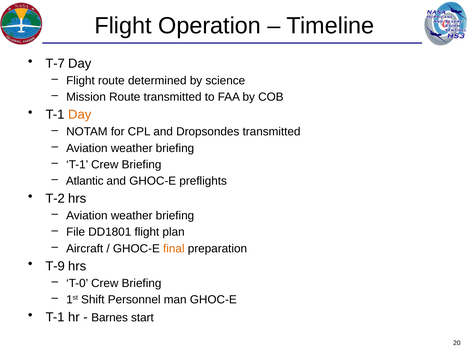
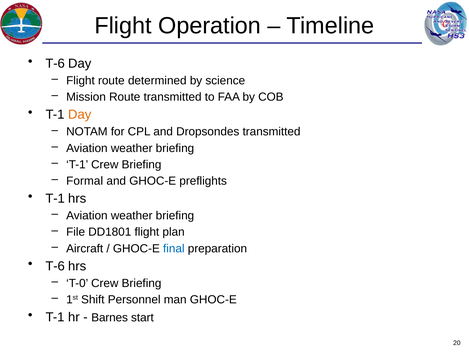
T-7: T-7 -> T-6 (55, 63)
Atlantic: Atlantic -> Formal (85, 181)
T-2: T-2 -> T-1 (55, 198)
final colour: orange -> blue (174, 248)
T-9: T-9 -> T-6 (55, 266)
